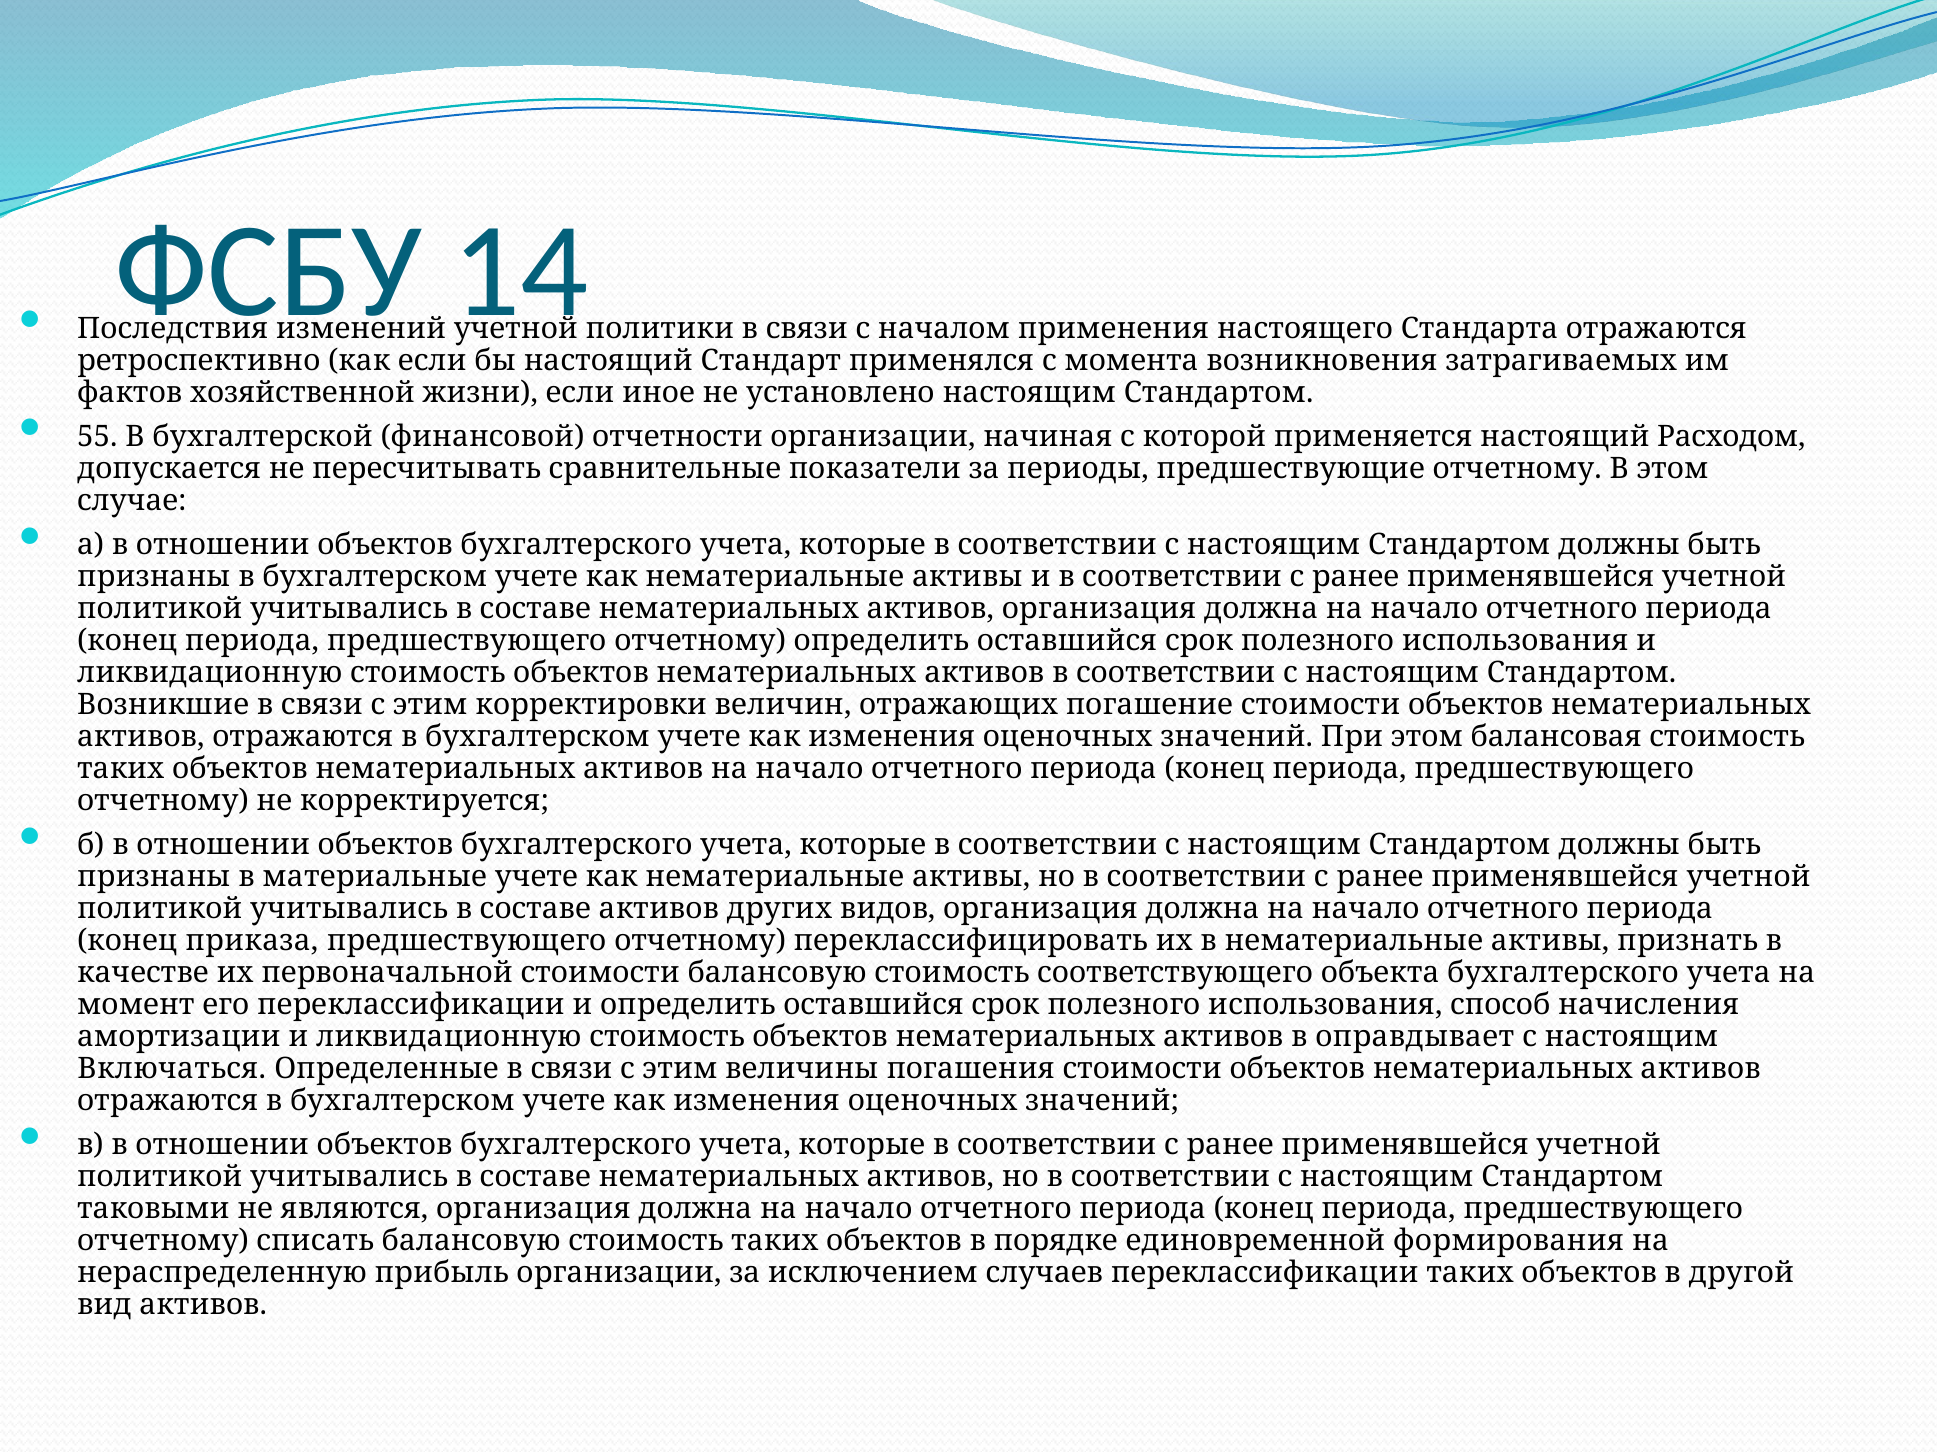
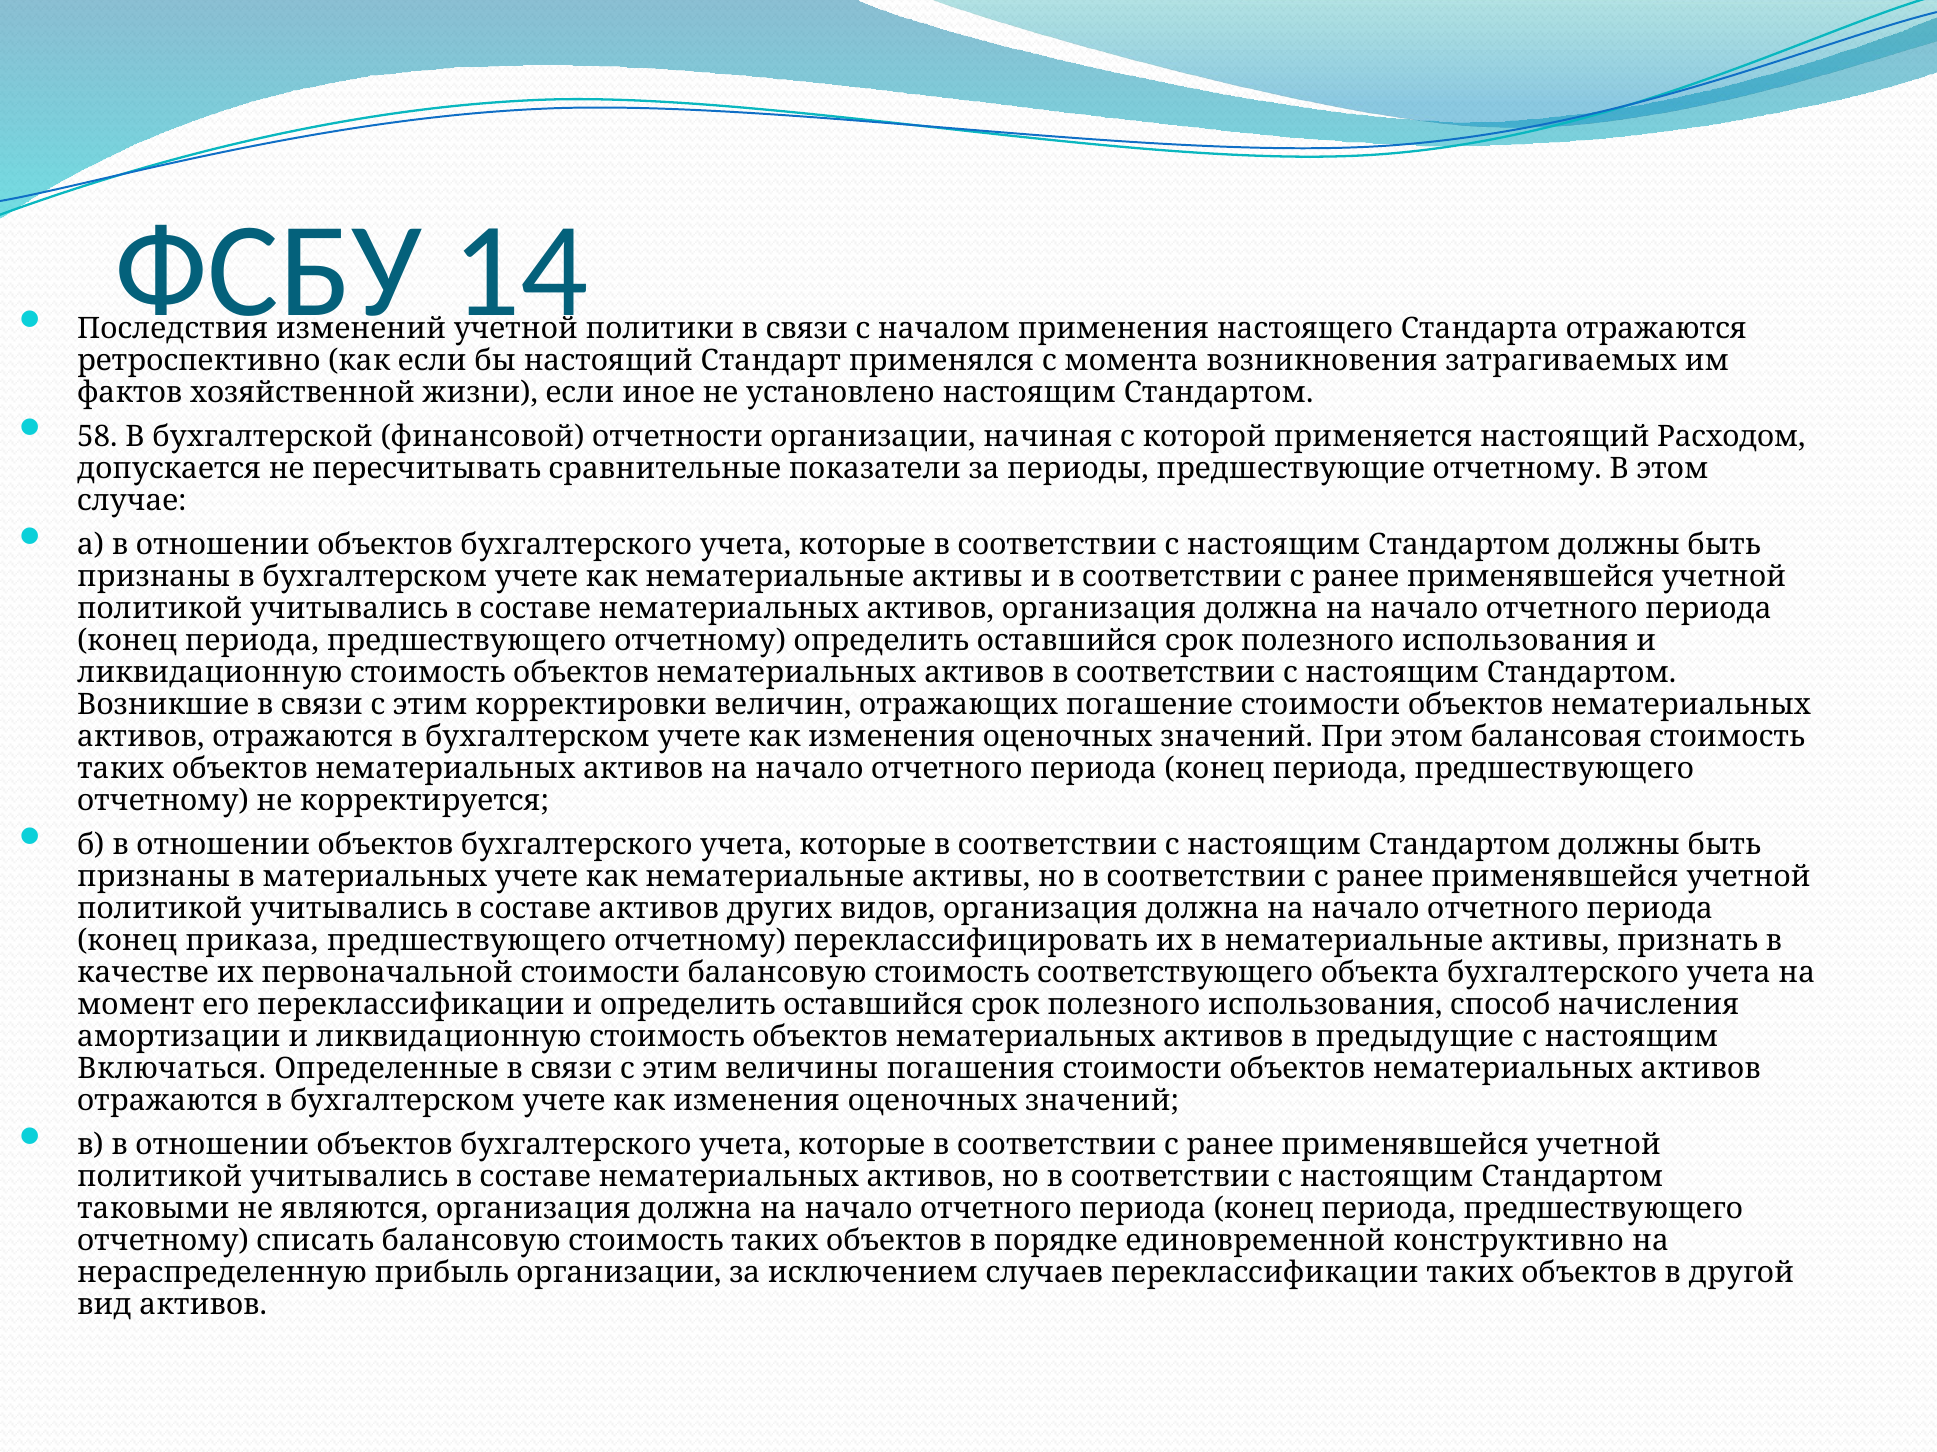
55: 55 -> 58 (97, 437)
материальные: материальные -> материальных (375, 877)
оправдывает: оправдывает -> предыдущие (1415, 1037)
формирования: формирования -> конструктивно (1509, 1241)
